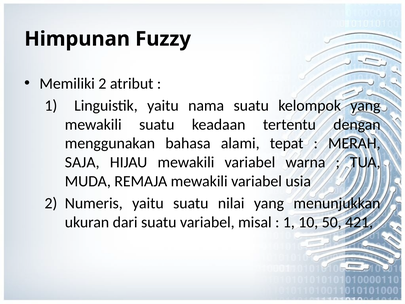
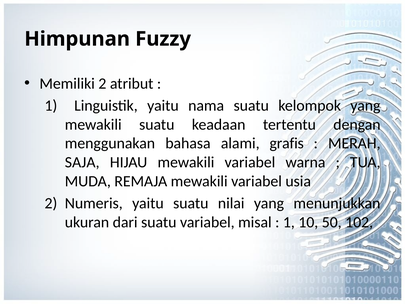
tepat: tepat -> grafis (287, 143)
421: 421 -> 102 (359, 222)
